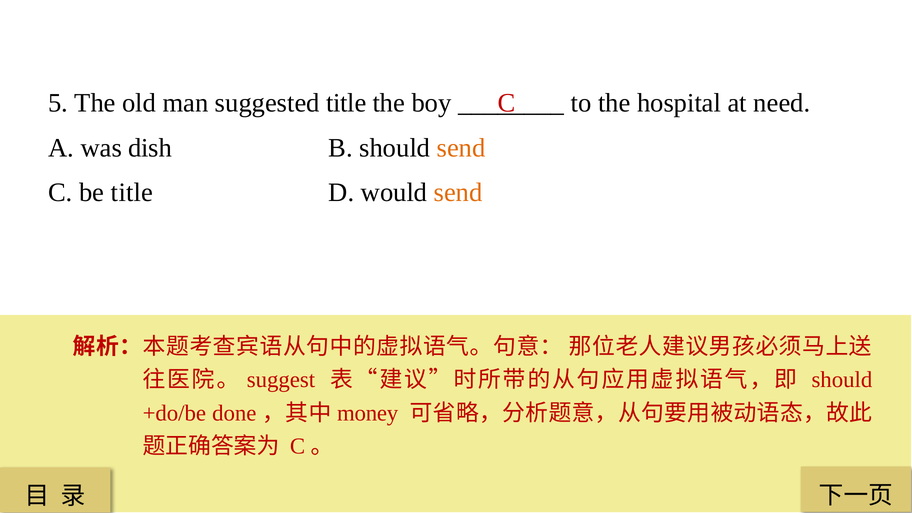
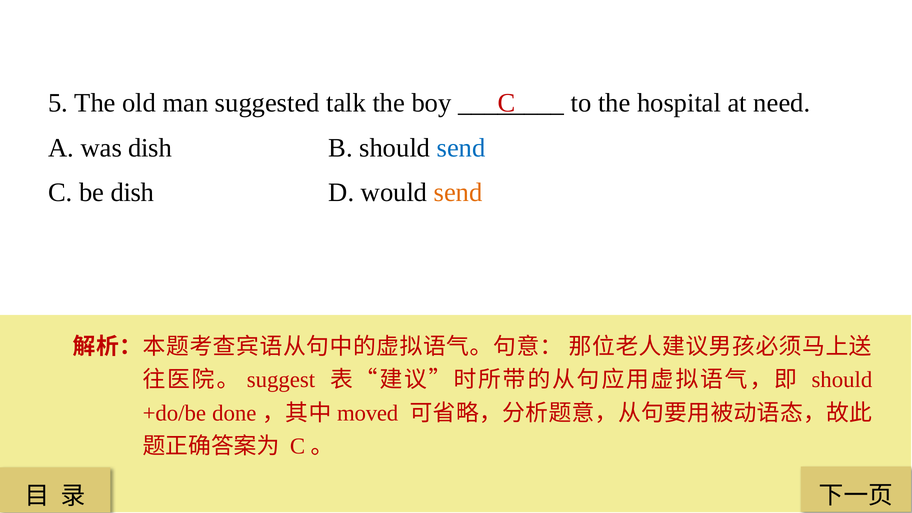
suggested title: title -> talk (346, 103)
send colour: orange -> blue (461, 148)
be title: title -> dish (132, 192)
money: money -> moved (368, 413)
